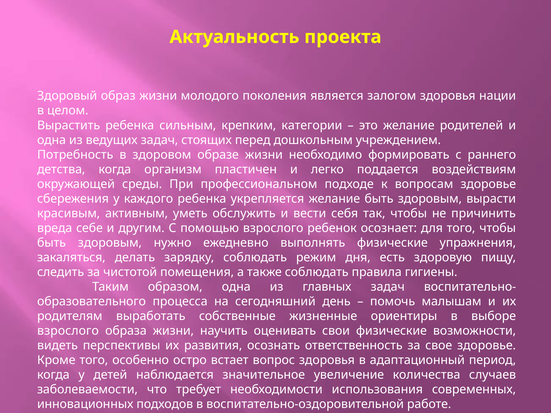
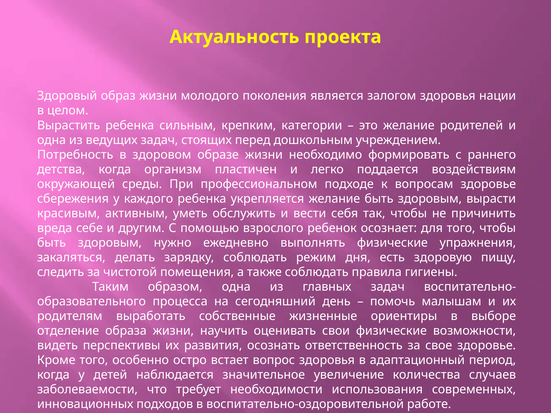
взрослого: взрослого -> отделение (68, 331)
